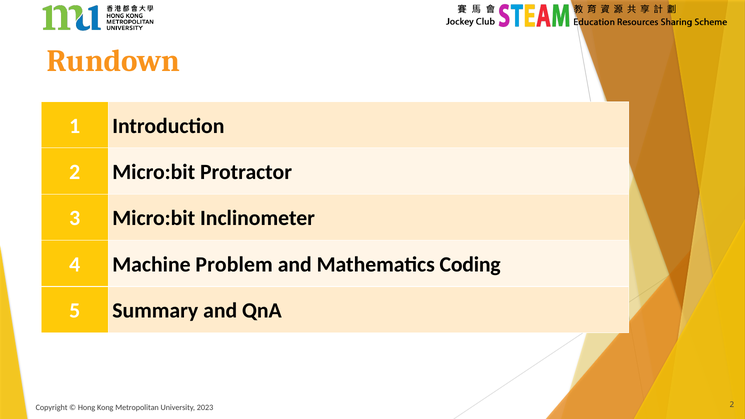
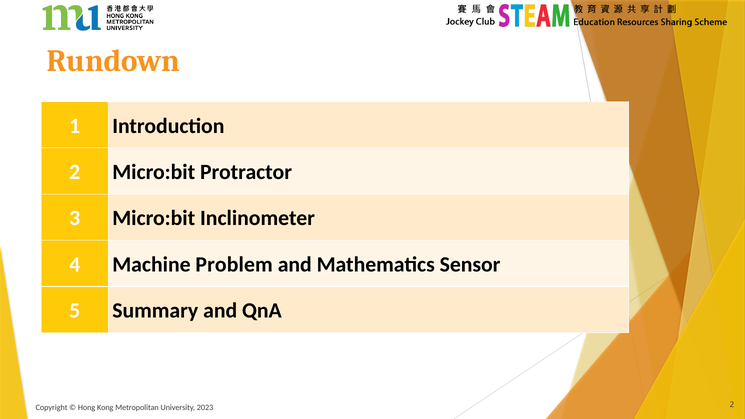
Coding: Coding -> Sensor (470, 265)
